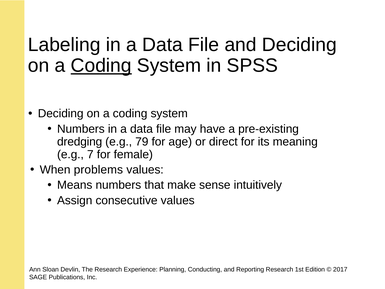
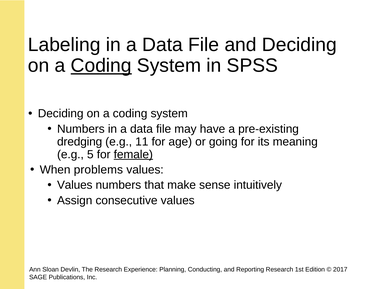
79: 79 -> 11 (142, 142)
direct: direct -> going (223, 142)
7: 7 -> 5 (90, 154)
female underline: none -> present (133, 154)
Means: Means -> Values (75, 185)
